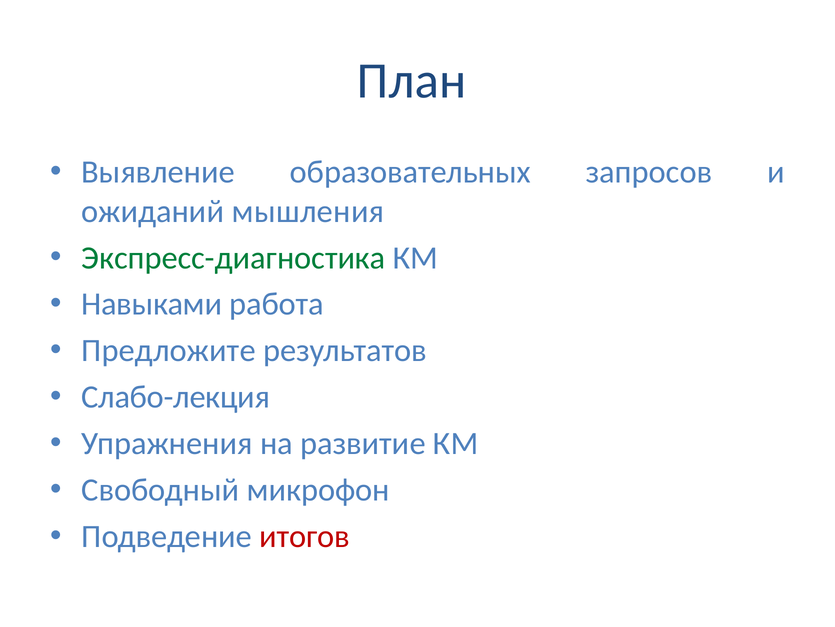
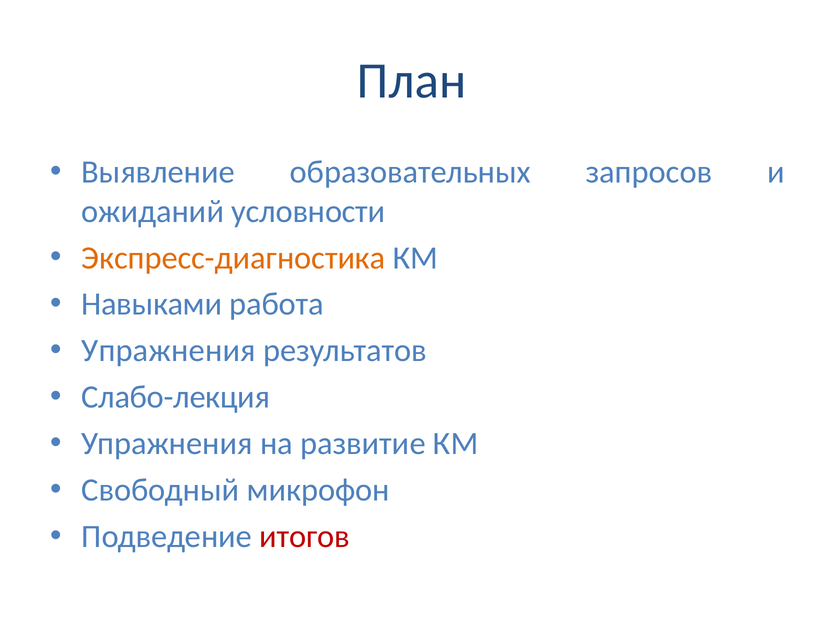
мышления: мышления -> условности (308, 211)
Экспресс-диагностика colour: green -> orange (233, 257)
Предложите: Предложите -> Упражнения (169, 350)
